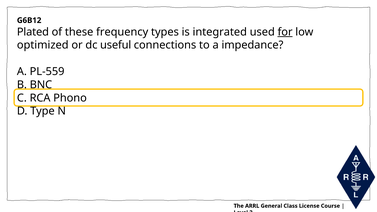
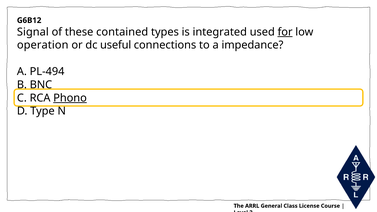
Plated: Plated -> Signal (33, 32)
frequency: frequency -> contained (122, 32)
optimized: optimized -> operation (43, 45)
PL-559: PL-559 -> PL-494 (47, 72)
Phono underline: none -> present (70, 98)
